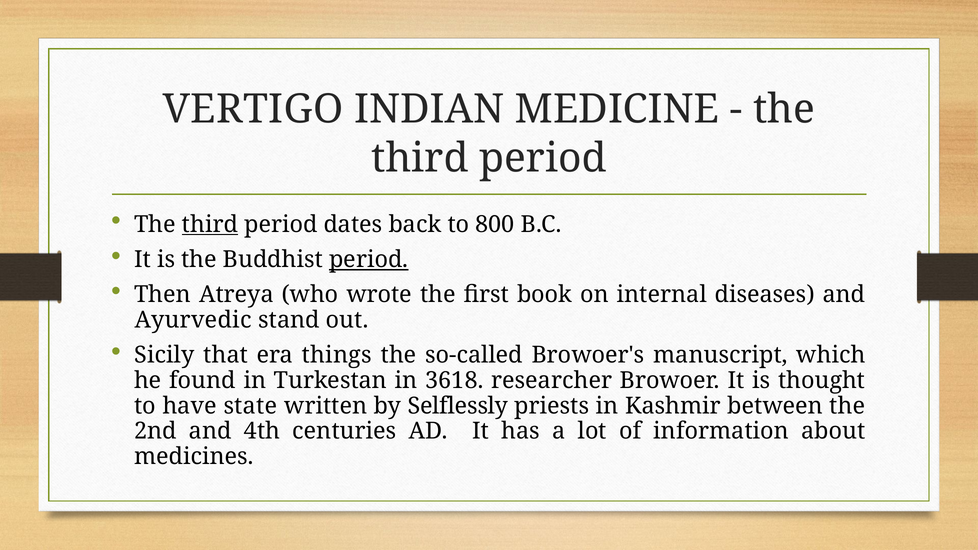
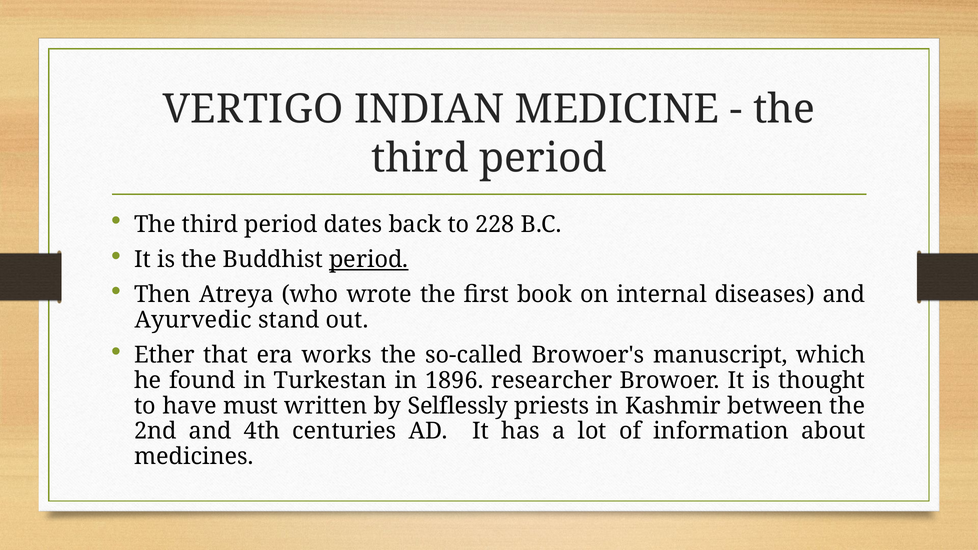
third underline: present -> none (210, 224)
800: 800 -> 228 (495, 224)
Sicily: Sicily -> Ether (164, 355)
things: things -> works (337, 355)
3618: 3618 -> 1896 (454, 381)
state: state -> must (251, 406)
